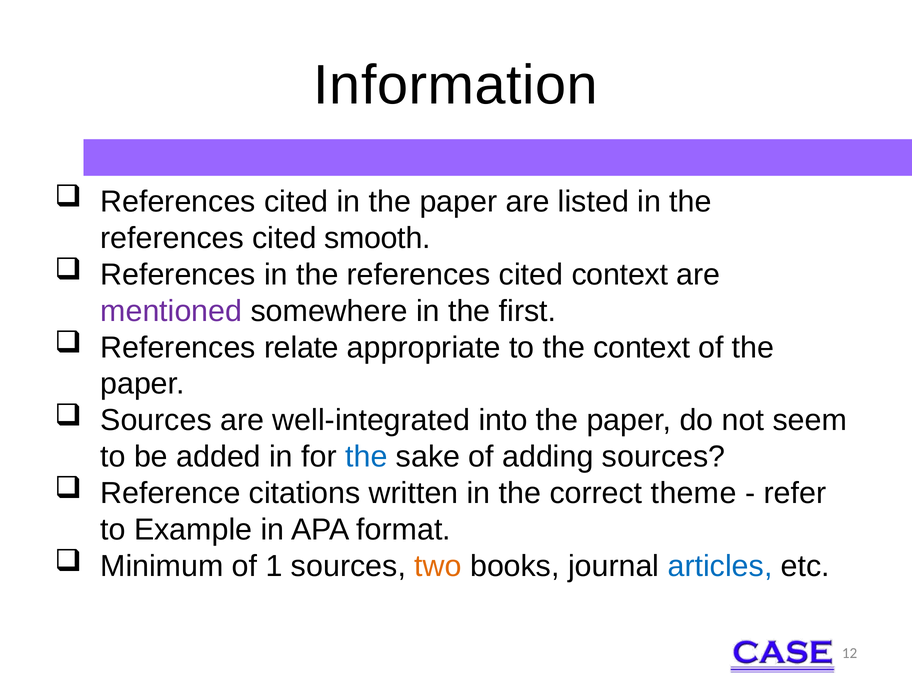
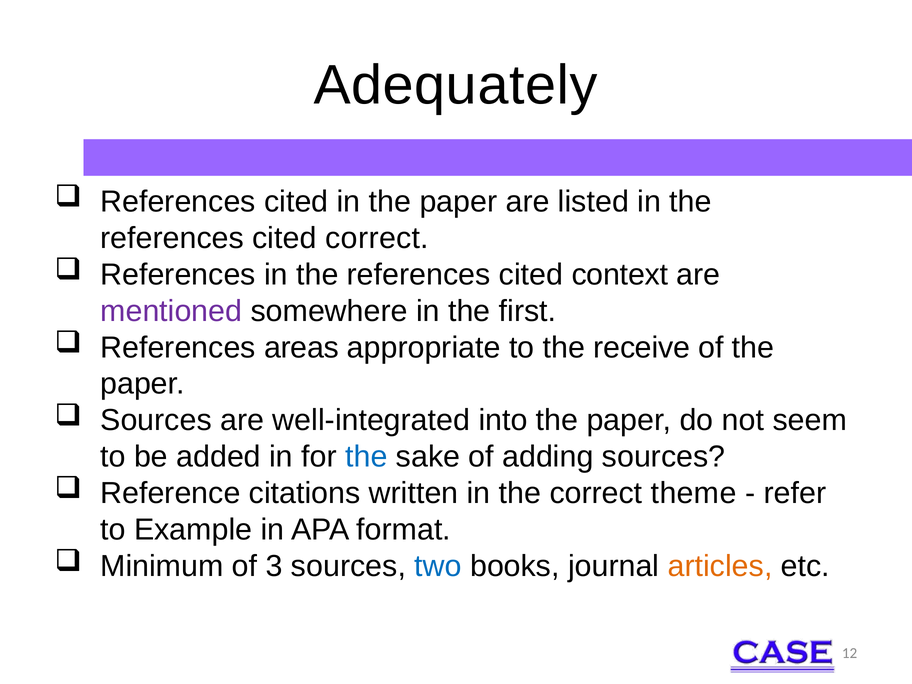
Information: Information -> Adequately (456, 85)
cited smooth: smooth -> correct (377, 238)
relate: relate -> areas (301, 347)
the context: context -> receive (642, 347)
1: 1 -> 3 (274, 566)
two colour: orange -> blue (438, 566)
articles colour: blue -> orange (720, 566)
